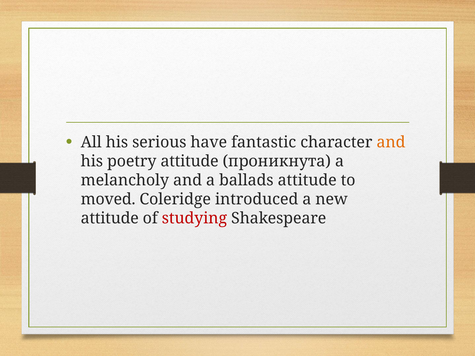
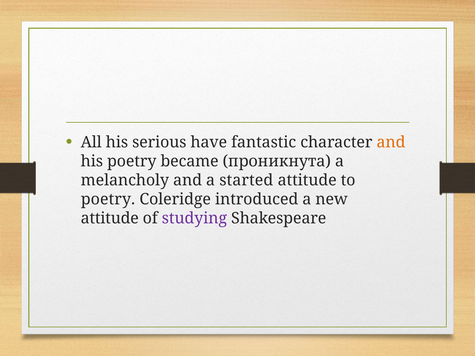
poetry attitude: attitude -> became (190, 161)
ballads: ballads -> started (246, 180)
moved: moved -> poetry (108, 199)
studying colour: red -> purple (194, 218)
